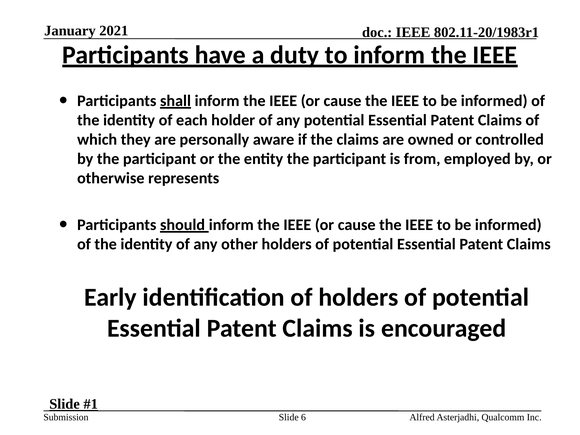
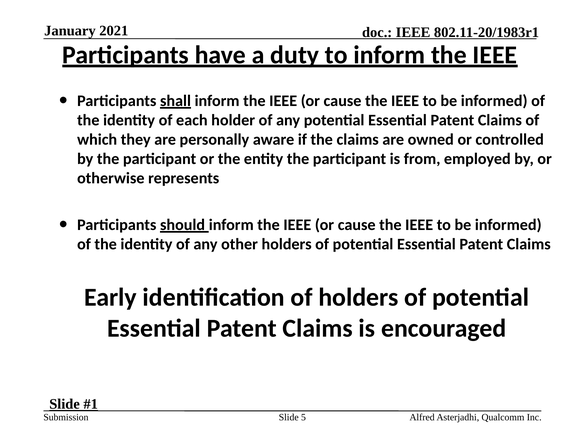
6: 6 -> 5 (303, 417)
